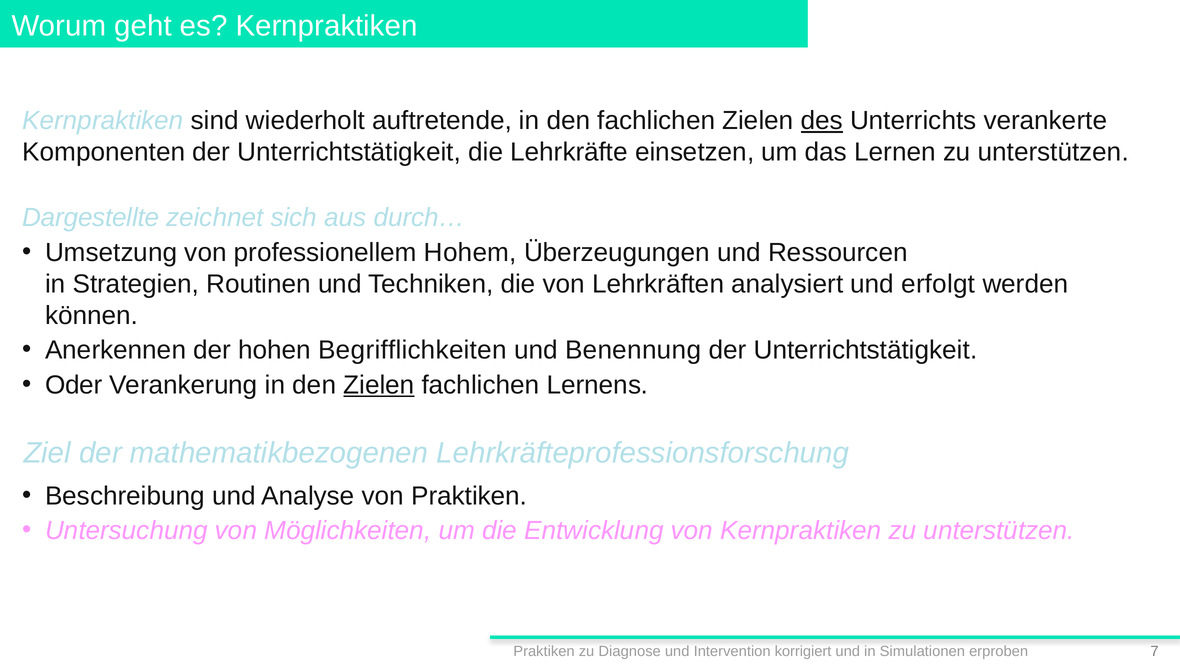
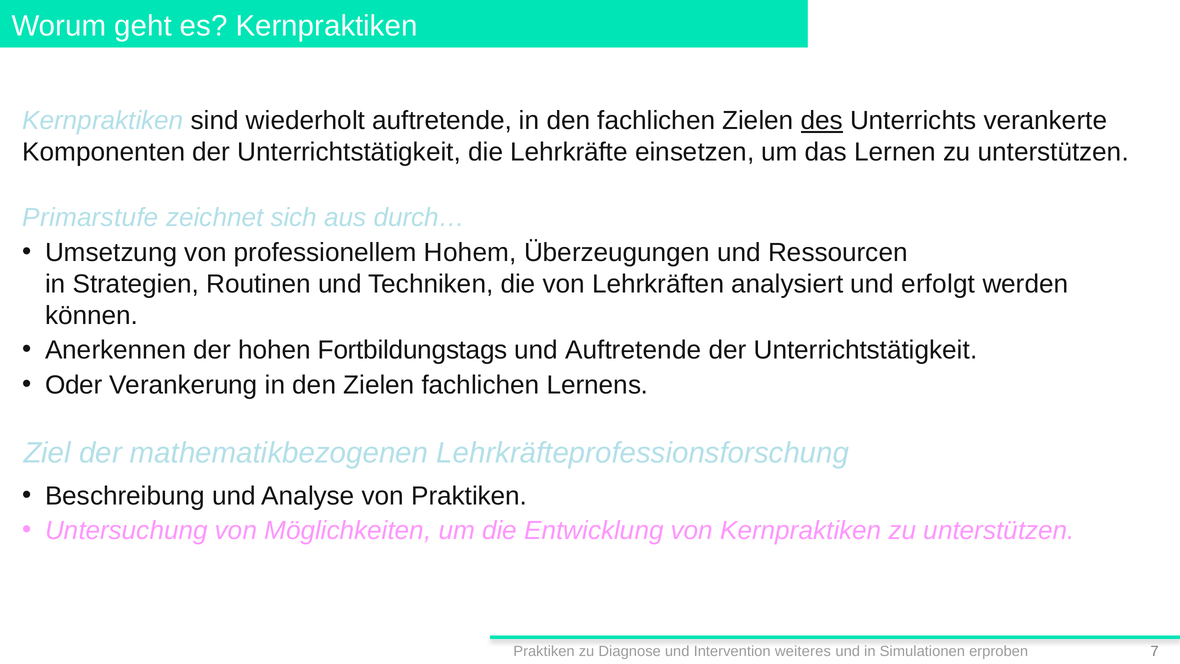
Dargestellte: Dargestellte -> Primarstufe (90, 218)
Begrifflichkeiten: Begrifflichkeiten -> Fortbildungstags (413, 350)
und Benennung: Benennung -> Auftretende (633, 350)
Zielen underline: present -> none (379, 385)
korrigiert: korrigiert -> weiteres (803, 651)
